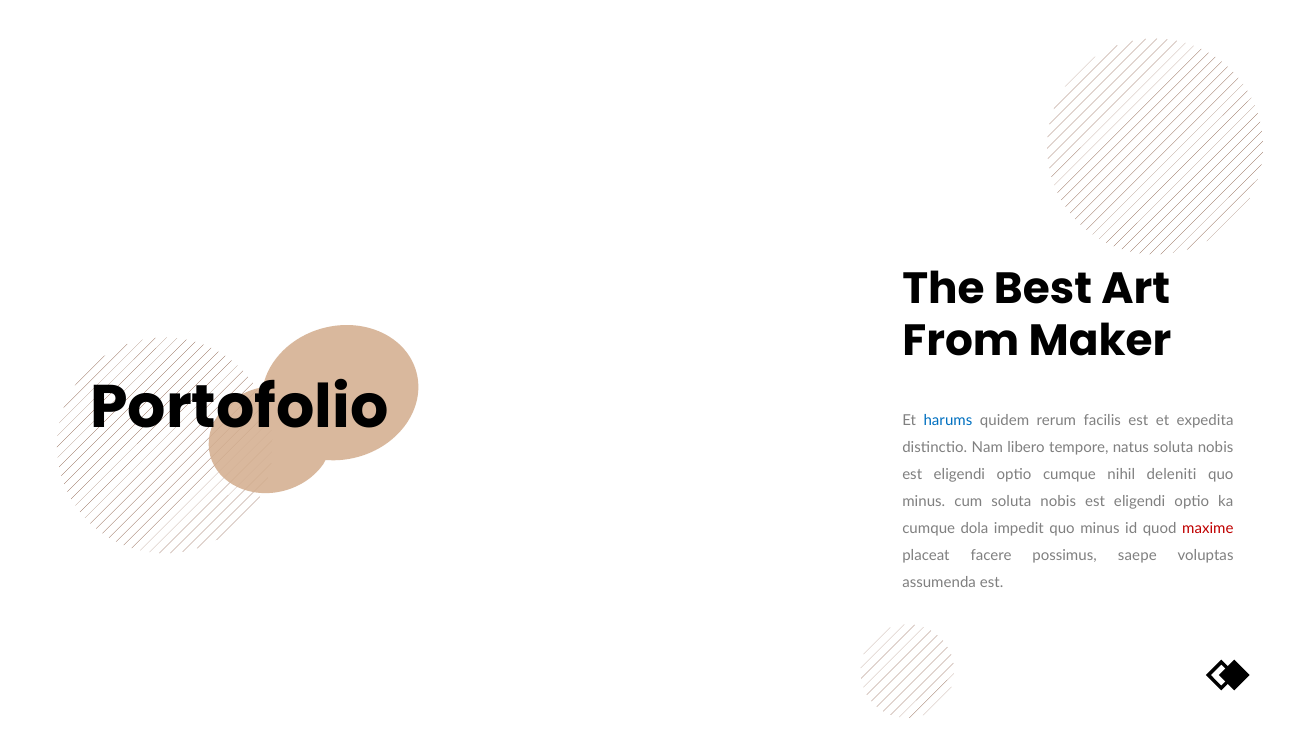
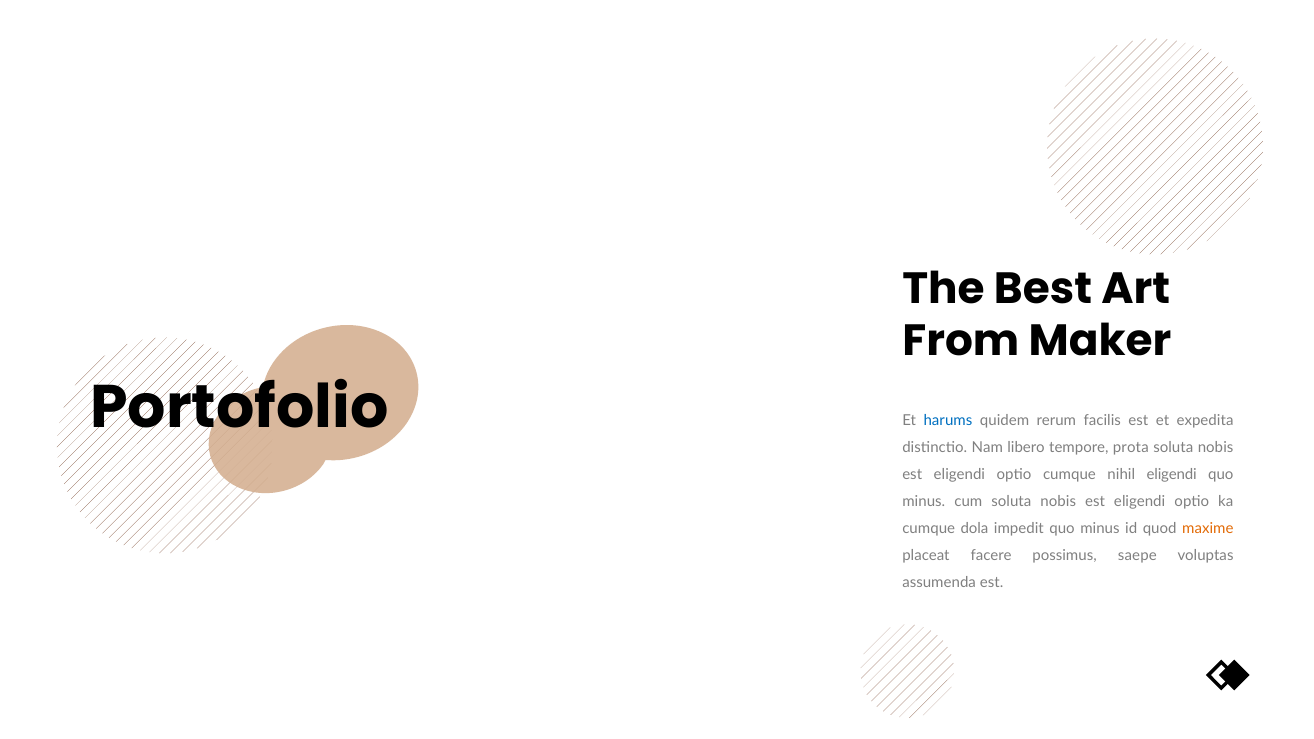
natus: natus -> prota (1131, 447)
nihil deleniti: deleniti -> eligendi (1172, 474)
maxime colour: red -> orange (1208, 529)
